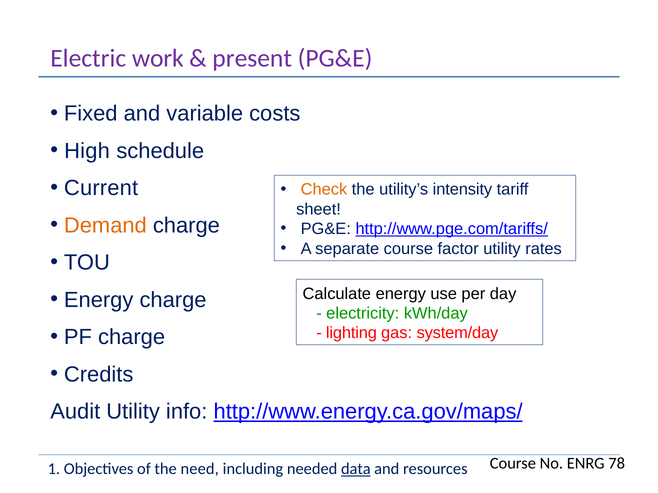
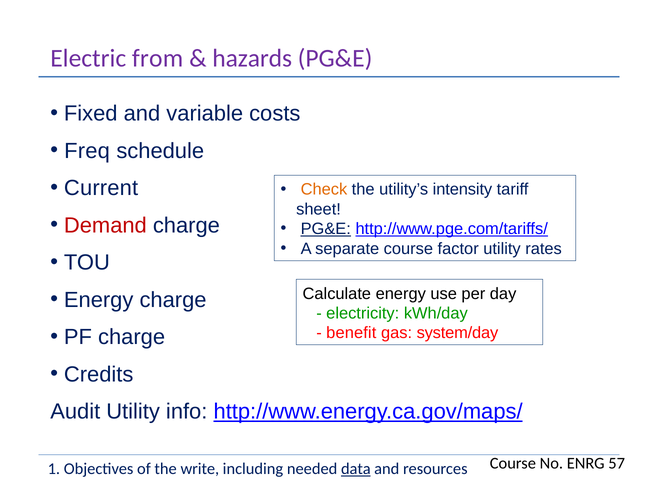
work: work -> from (158, 58)
present: present -> hazards (252, 58)
High: High -> Freq (87, 151)
Demand colour: orange -> red (105, 226)
PG&E underline: none -> present (326, 229)
lighting: lighting -> benefit (351, 333)
78: 78 -> 57 (617, 464)
need: need -> write (200, 469)
